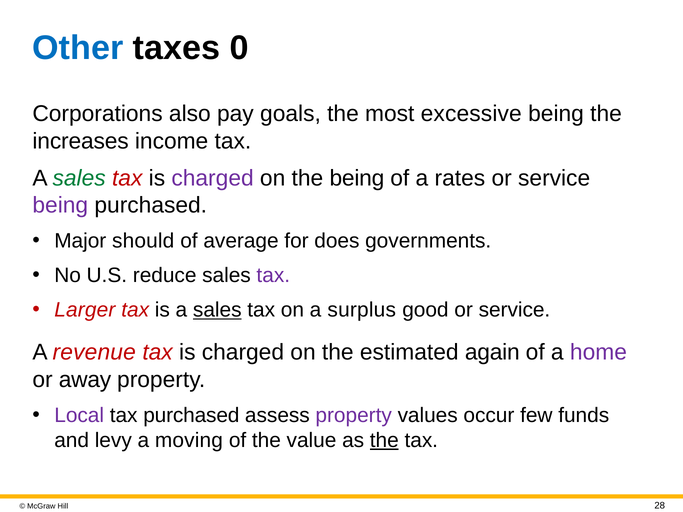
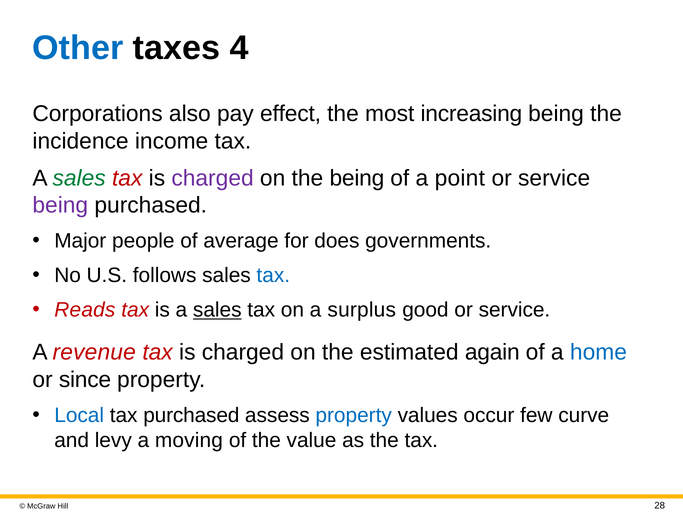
0: 0 -> 4 (239, 48)
goals: goals -> effect (291, 114)
excessive: excessive -> increasing (471, 114)
increases: increases -> incidence (81, 141)
rates: rates -> point (460, 178)
should: should -> people (143, 241)
reduce: reduce -> follows (165, 276)
tax colour: purple -> blue (273, 276)
Larger: Larger -> Reads (85, 310)
home colour: purple -> blue (598, 353)
away: away -> since (85, 380)
Local colour: purple -> blue (79, 415)
property colour: purple -> blue (354, 415)
funds: funds -> curve (584, 415)
the underline: present -> none (384, 441)
